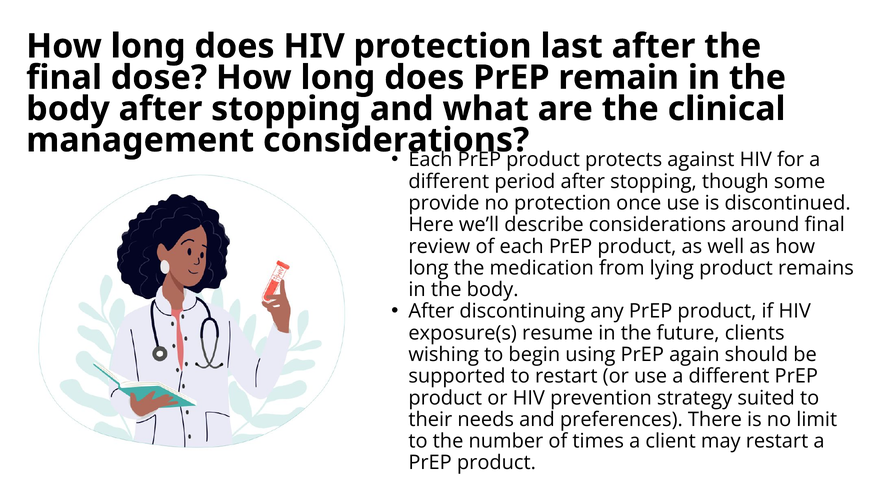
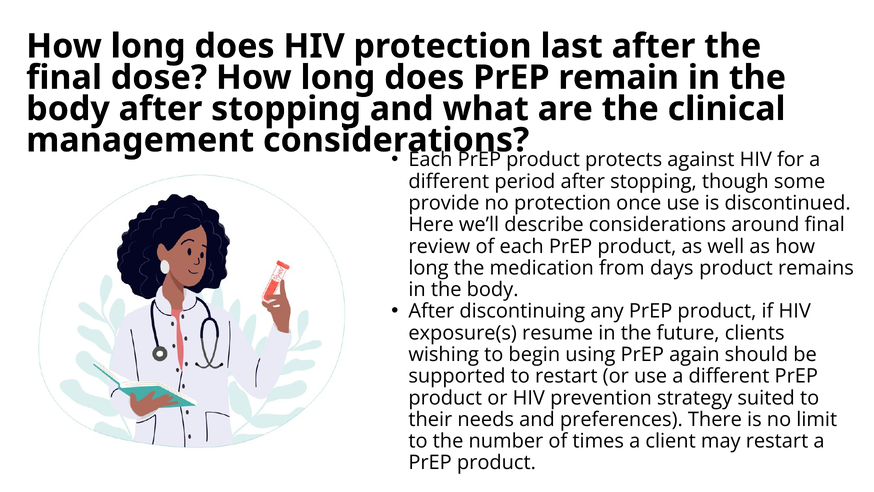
lying: lying -> days (672, 268)
